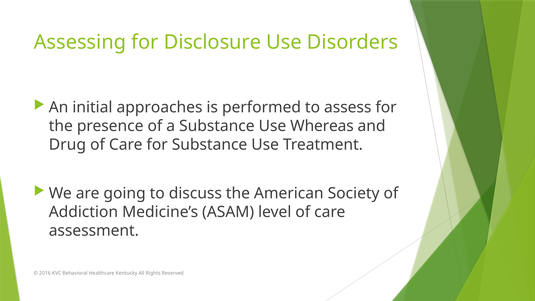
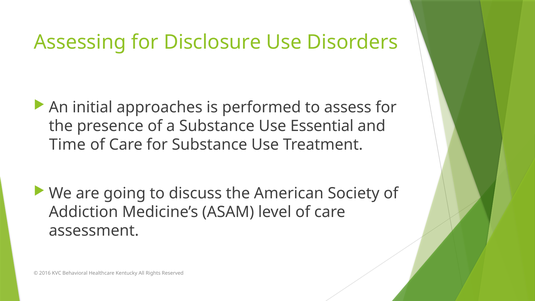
Whereas: Whereas -> Essential (322, 126)
Drug: Drug -> Time (67, 145)
